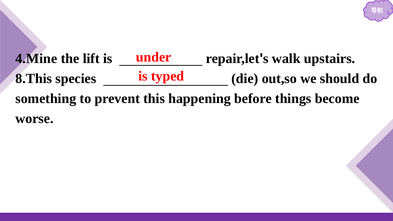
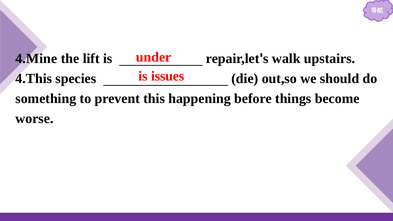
typed: typed -> issues (168, 76)
8.This: 8.This -> 4.This (34, 79)
